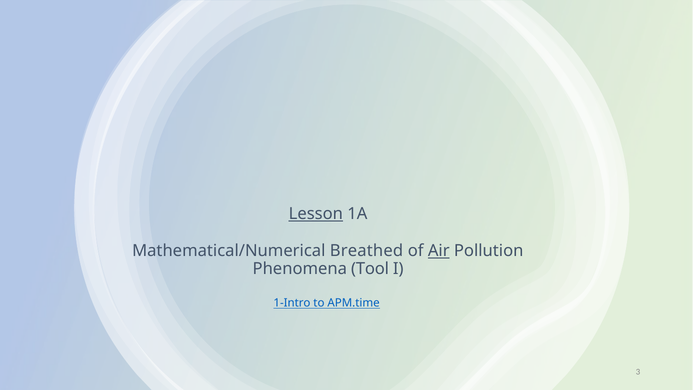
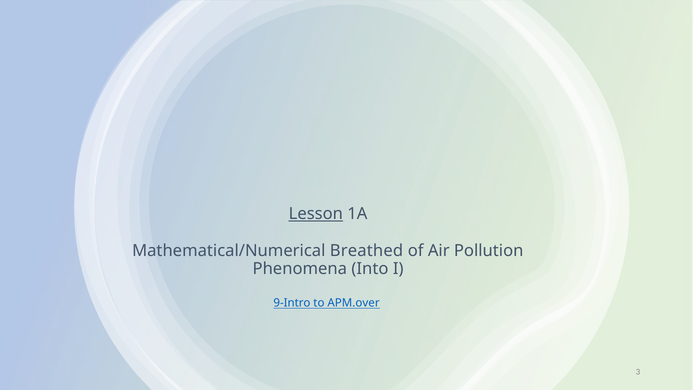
Air underline: present -> none (439, 251)
Tool: Tool -> Into (370, 269)
1-Intro: 1-Intro -> 9-Intro (292, 303)
APM.time: APM.time -> APM.over (354, 303)
